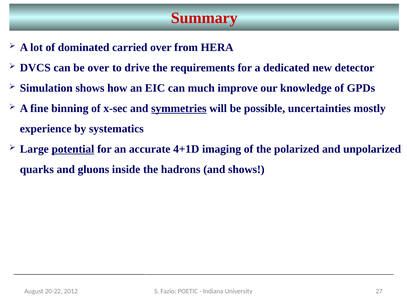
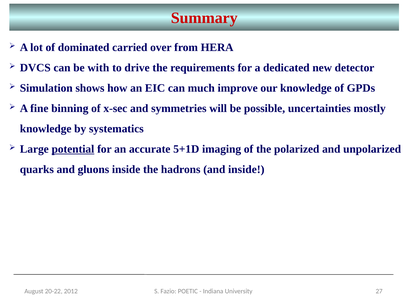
be over: over -> with (98, 68)
symmetries underline: present -> none (179, 108)
experience: experience -> knowledge (46, 129)
4+1D: 4+1D -> 5+1D (186, 149)
and shows: shows -> inside (246, 169)
